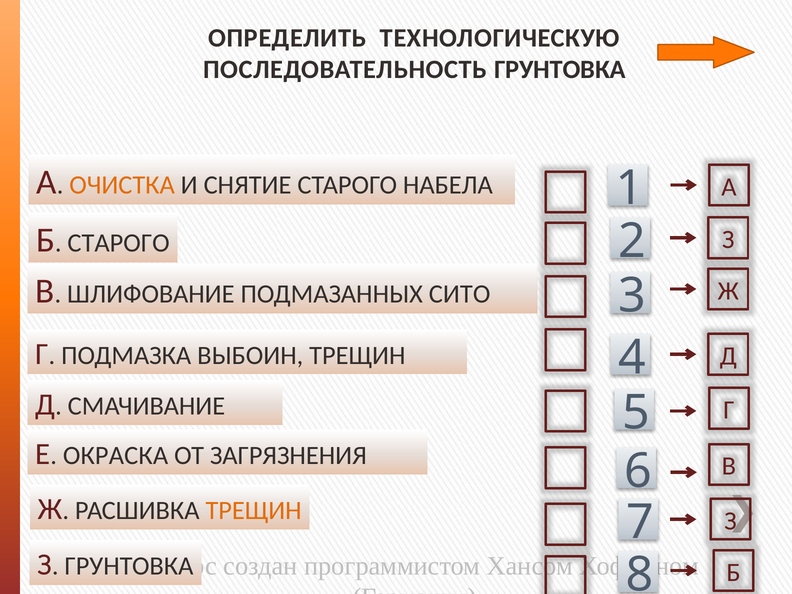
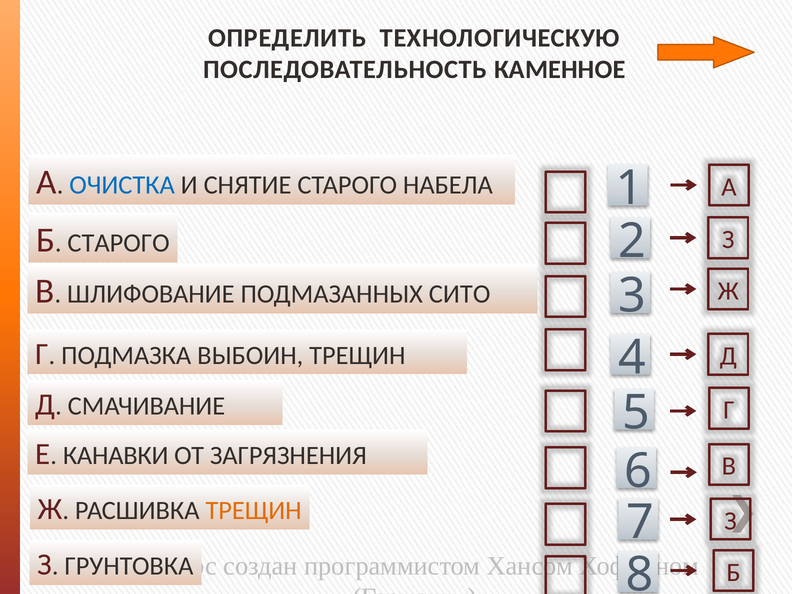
ПОСЛЕДОВАТЕЛЬНОСТЬ ГРУНТОВКА: ГРУНТОВКА -> КАМЕННОЕ (560, 70)
ОЧИСТКА colour: orange -> blue (122, 185)
ОКРАСКА: ОКРАСКА -> КАНАВКИ (116, 456)
